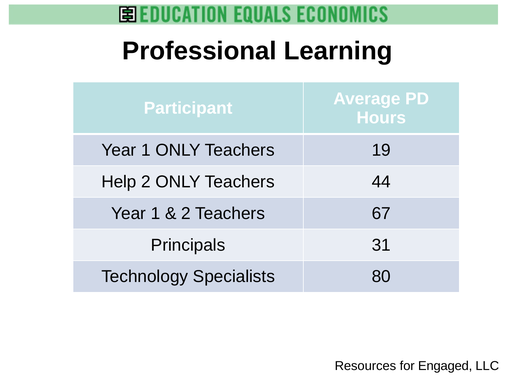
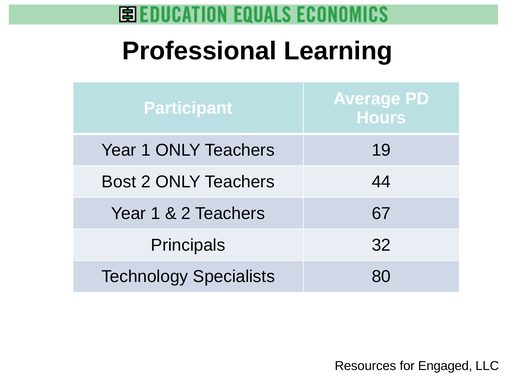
Help: Help -> Bost (119, 182)
31: 31 -> 32 (381, 245)
